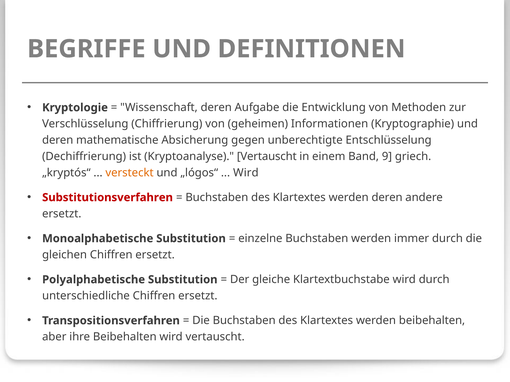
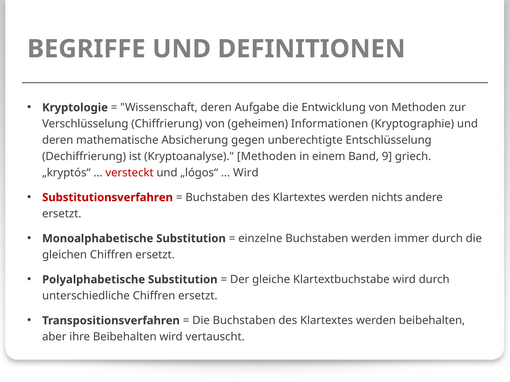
Kryptoanalyse Vertauscht: Vertauscht -> Methoden (267, 157)
versteckt colour: orange -> red (130, 173)
werden deren: deren -> nichts (387, 198)
